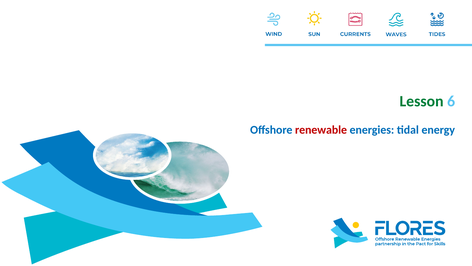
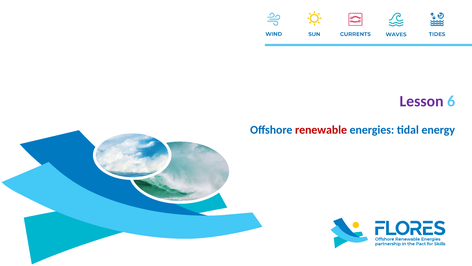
Lesson colour: green -> purple (422, 101)
